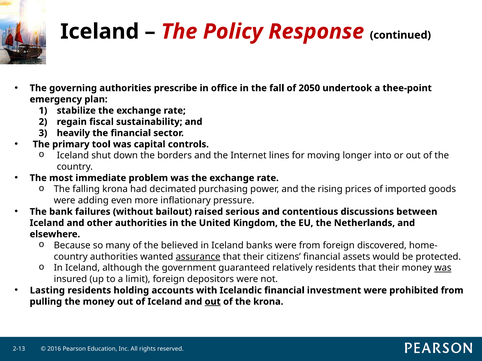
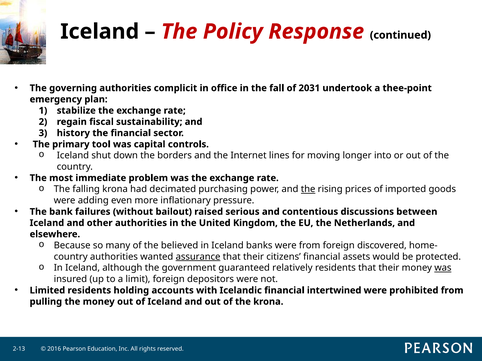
prescribe: prescribe -> complicit (175, 88)
2050: 2050 -> 2031 (309, 88)
heavily: heavily -> history (73, 133)
the underline: none -> present (308, 189)
Lasting: Lasting -> Limited (47, 291)
investment: investment -> intertwined (334, 291)
out underline: present -> none (213, 302)
